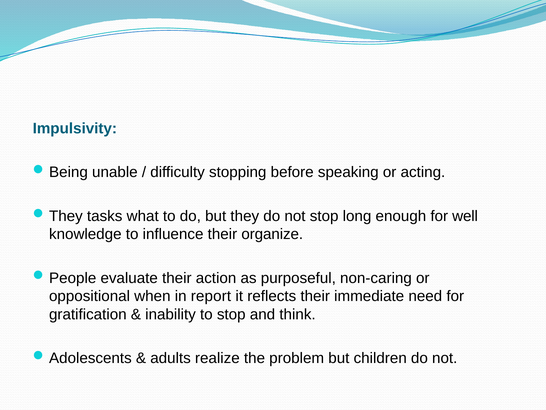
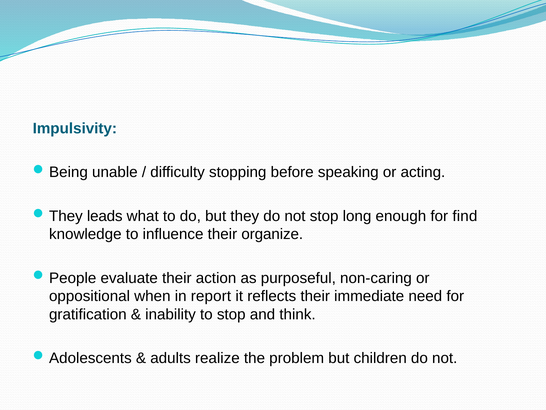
tasks: tasks -> leads (105, 216)
well: well -> find (465, 216)
